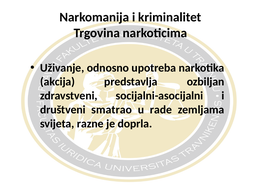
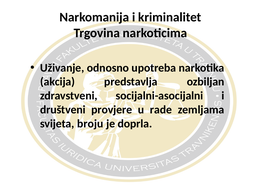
smatrao: smatrao -> provjere (112, 110)
razne: razne -> broju (90, 123)
